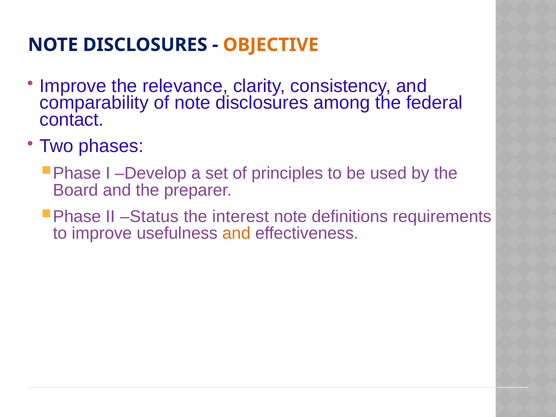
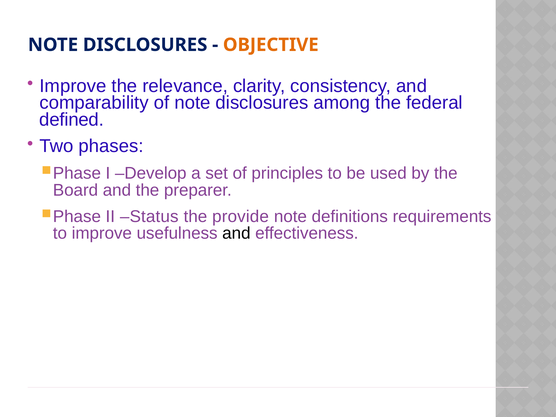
contact: contact -> defined (72, 120)
interest: interest -> provide (241, 216)
and colour: orange -> black (236, 233)
